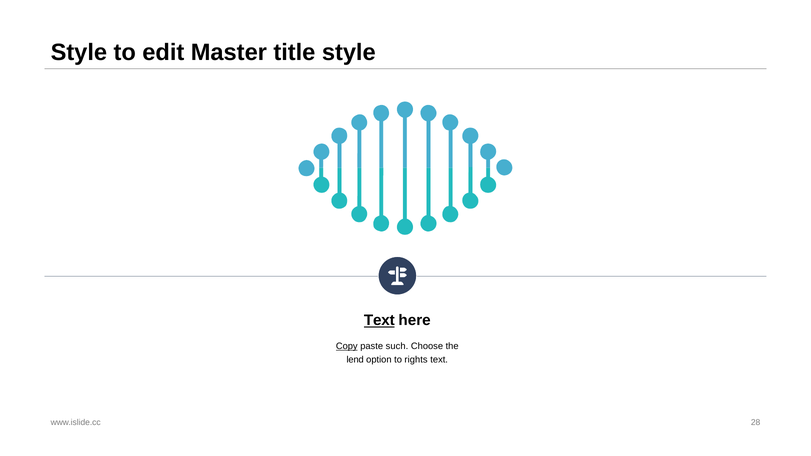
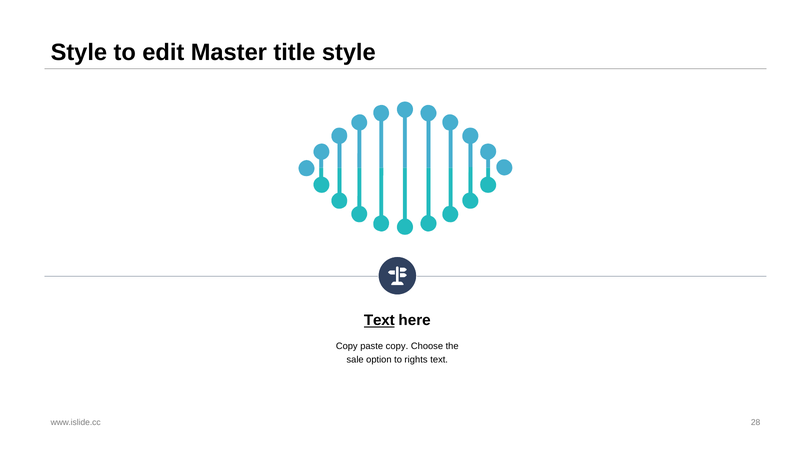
Copy underline: present -> none (347, 346)
paste such: such -> copy (397, 346)
lend: lend -> sale (355, 360)
